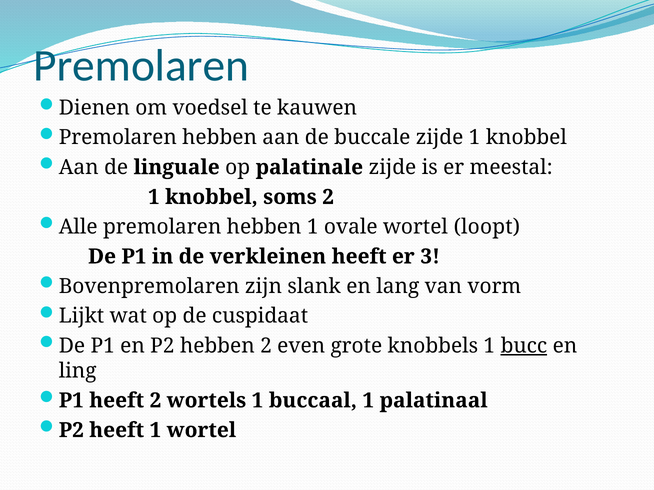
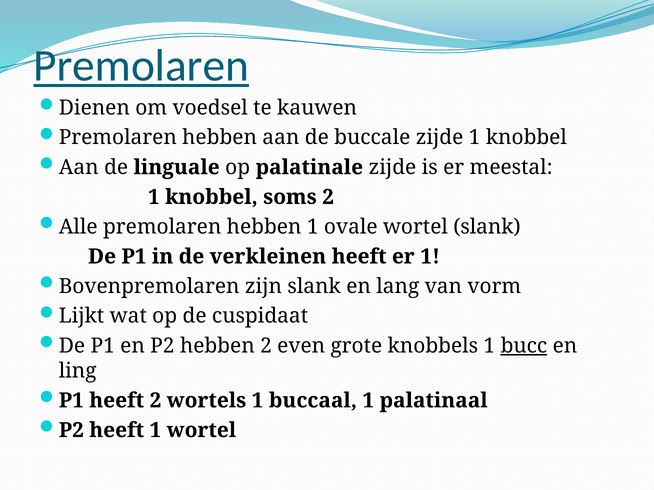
Premolaren underline: none -> present (141, 66)
wortel loopt: loopt -> slank (487, 227)
er 3: 3 -> 1 (430, 257)
